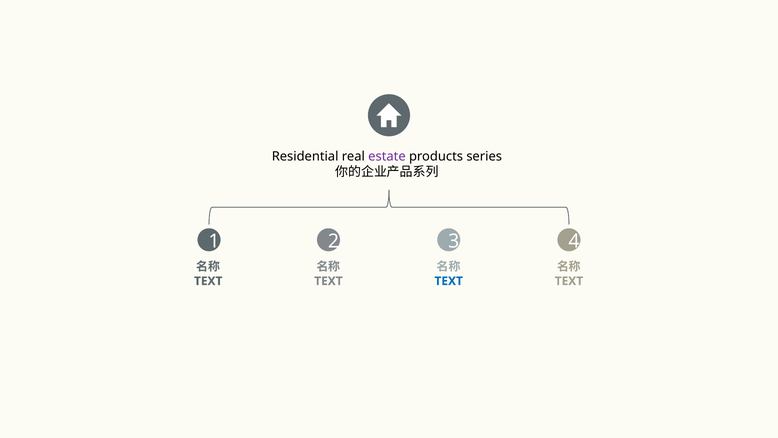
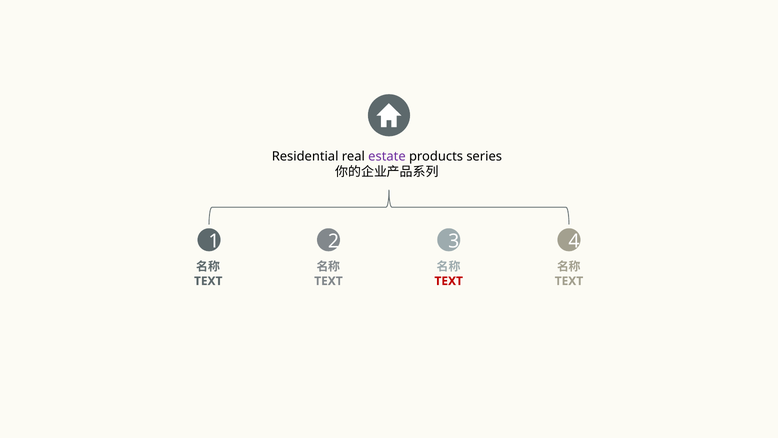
TEXT colour: blue -> red (449, 281)
